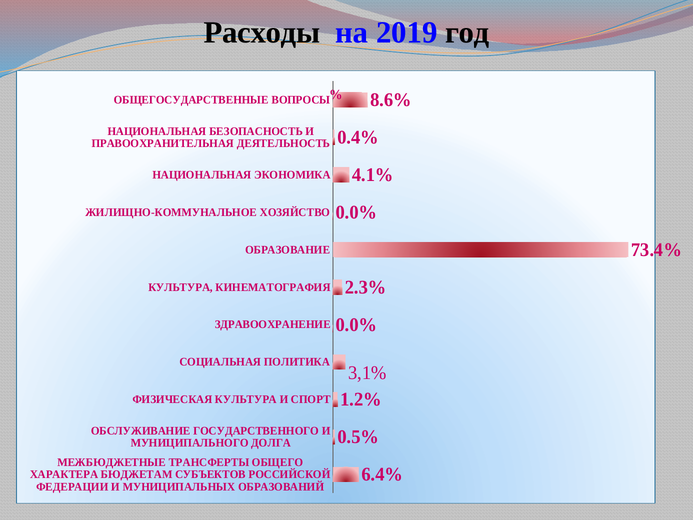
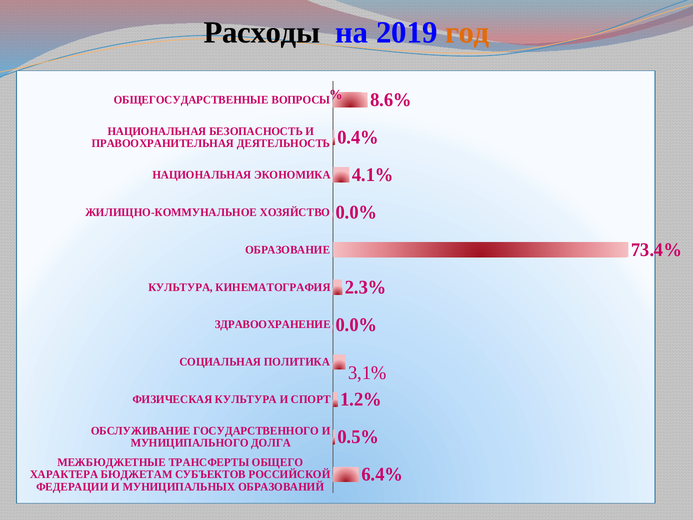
год colour: black -> orange (467, 32)
